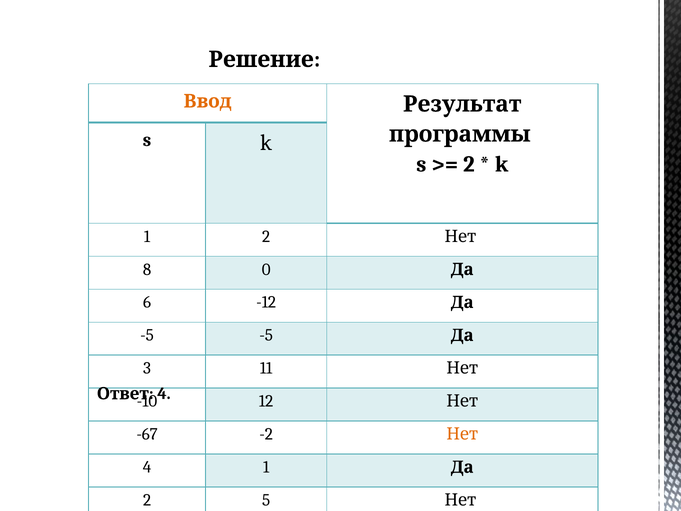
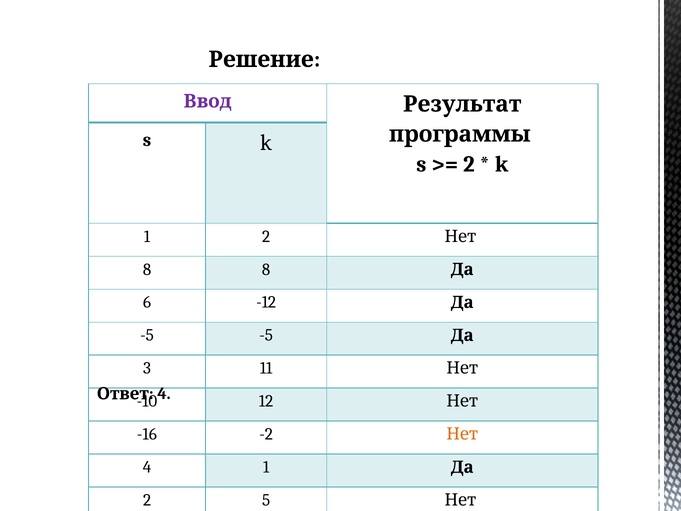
Ввод colour: orange -> purple (208, 101)
8 0: 0 -> 8 (266, 269)
-67: -67 -> -16 (147, 434)
